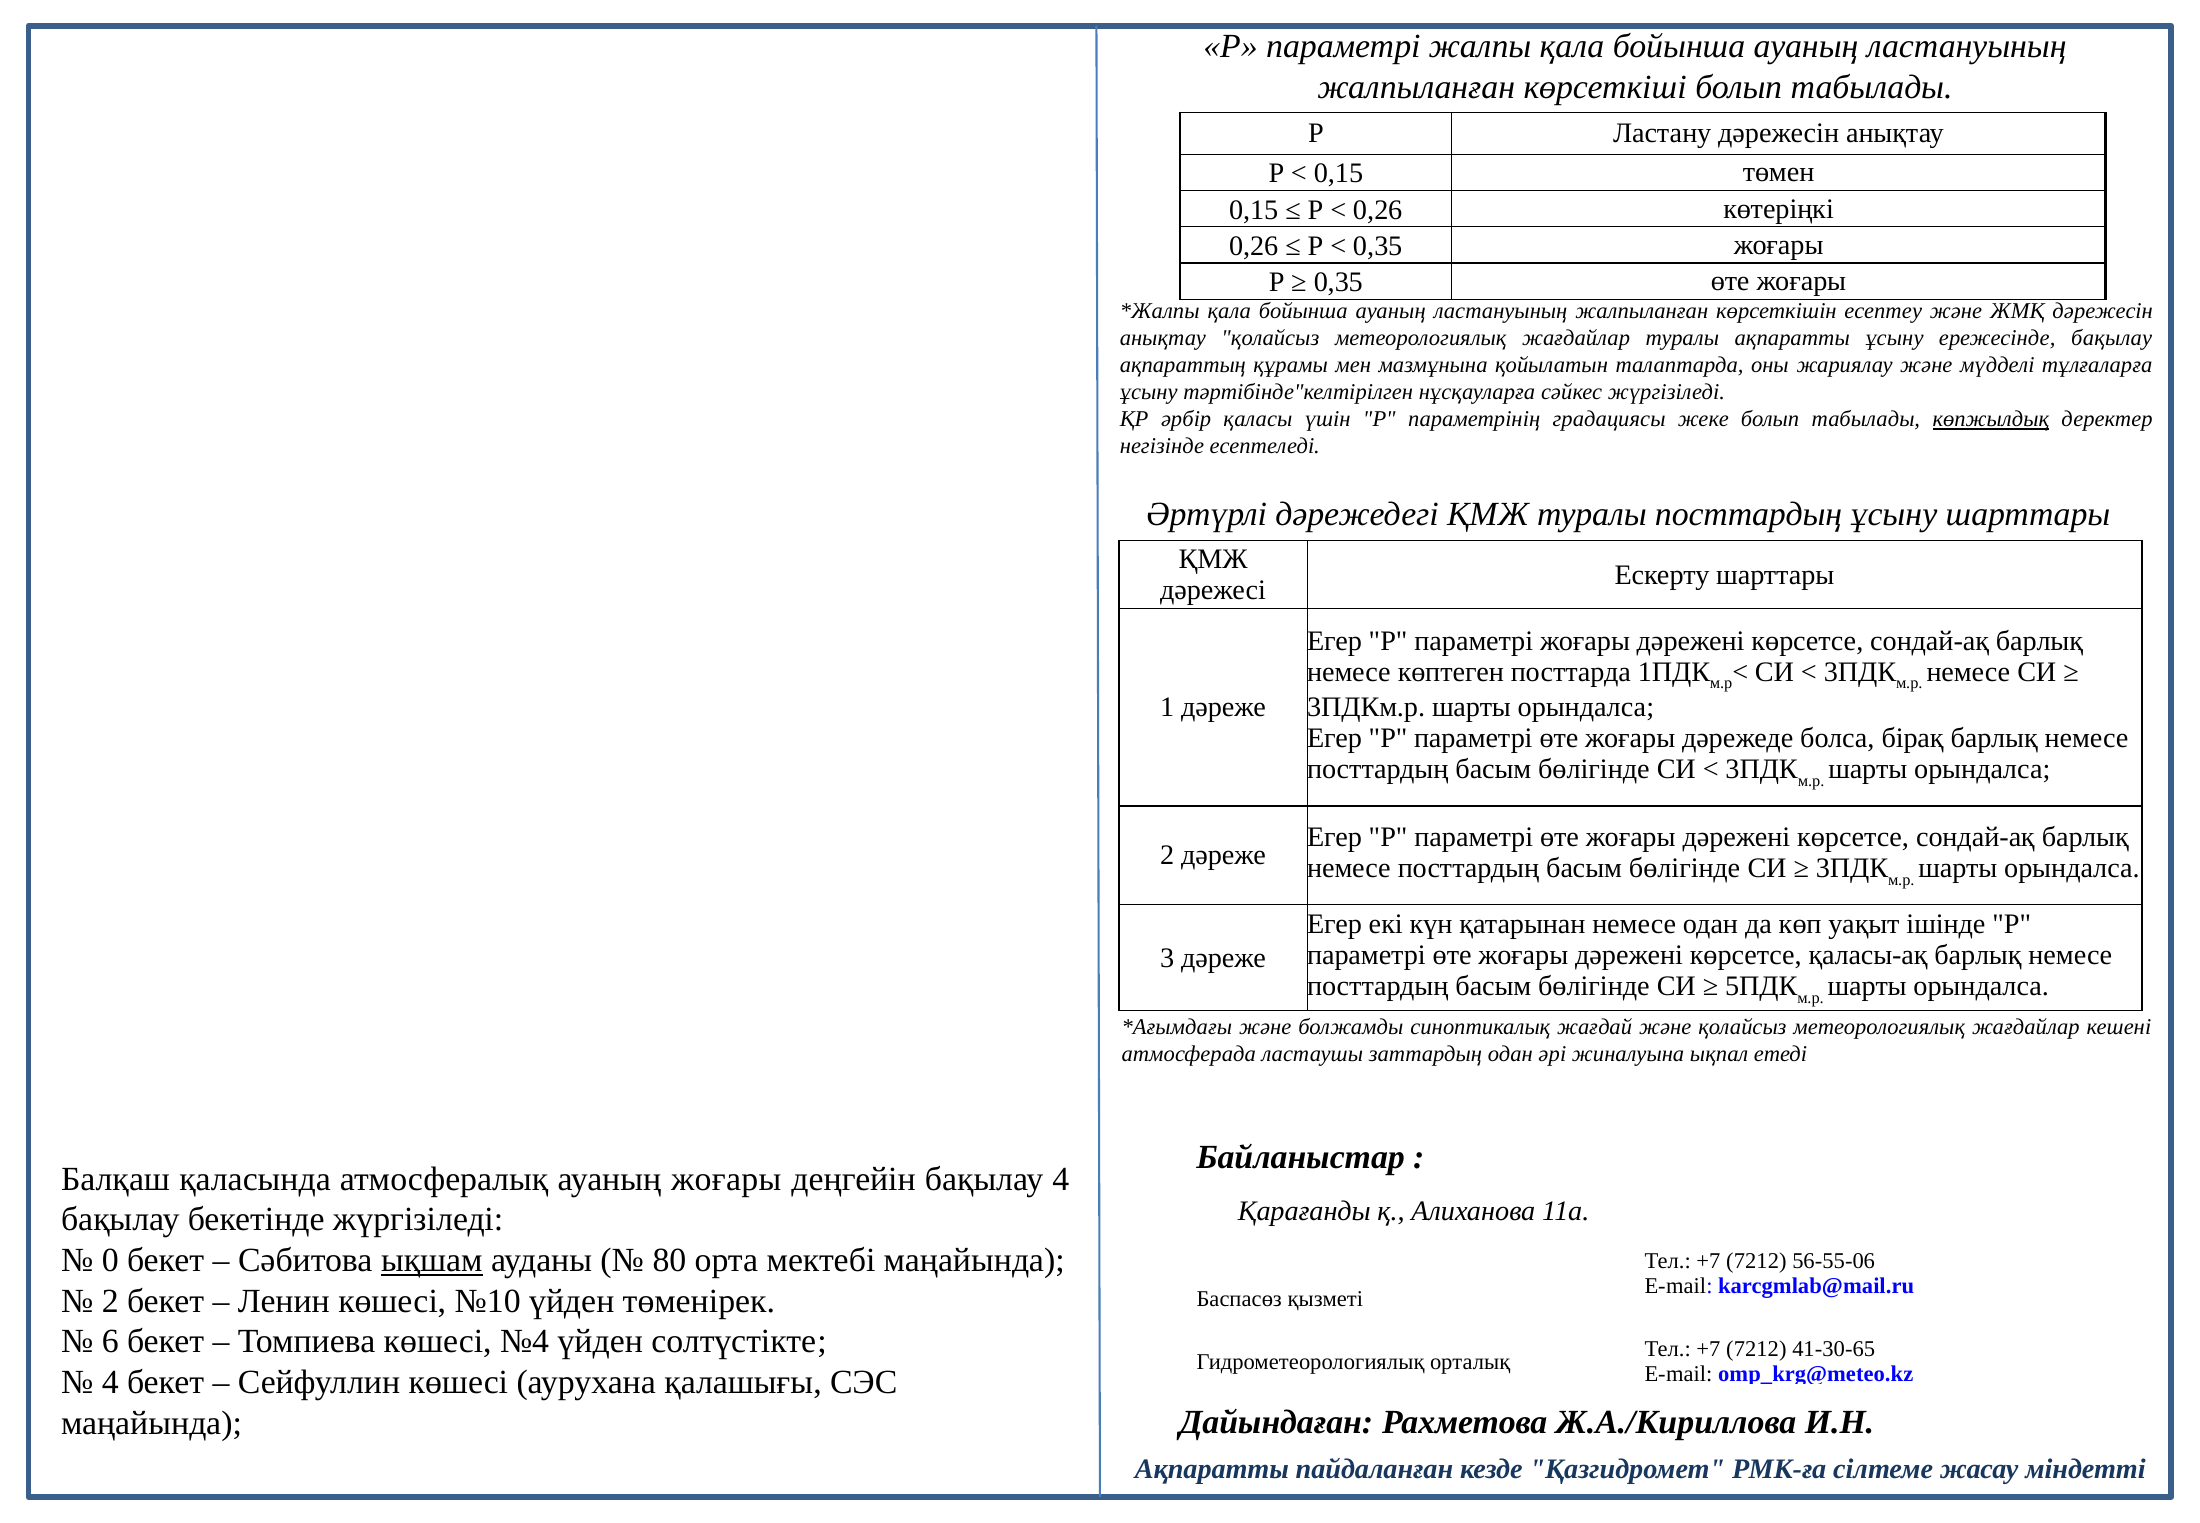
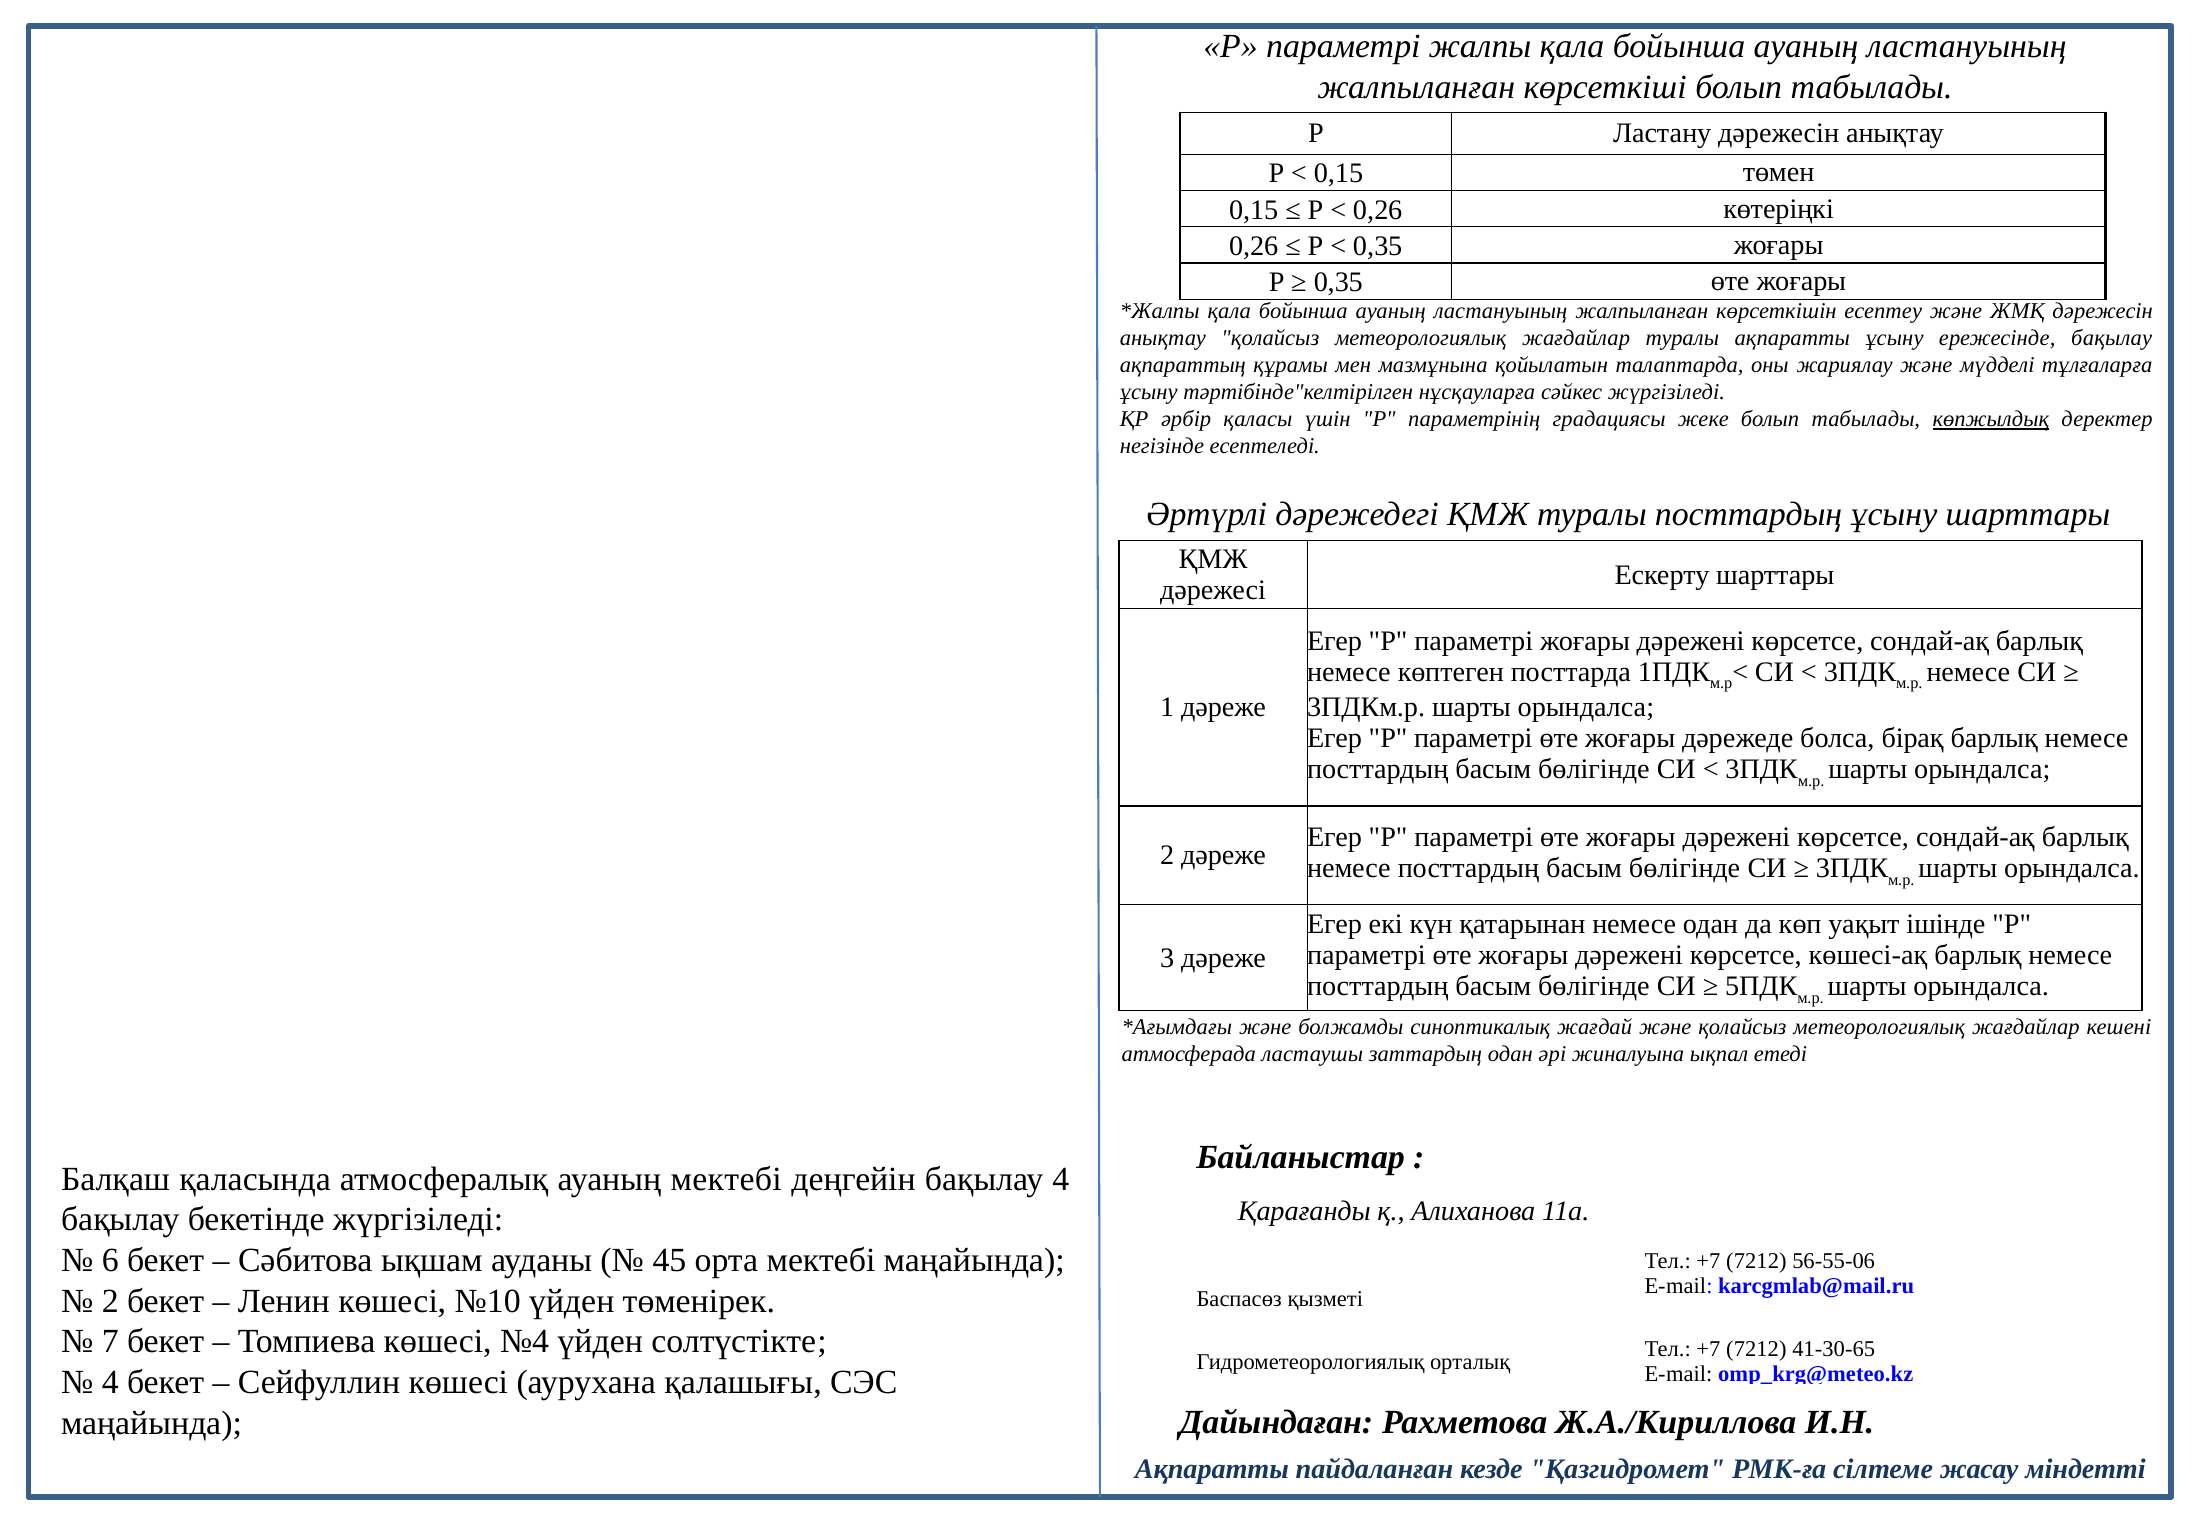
қаласы-ақ: қаласы-ақ -> көшесі-ақ (1868, 956)
ауаның жоғары: жоғары -> мектебі (726, 1179)
0: 0 -> 6 (110, 1260)
ықшам underline: present -> none (432, 1260)
80: 80 -> 45 (669, 1260)
6: 6 -> 7 (110, 1342)
